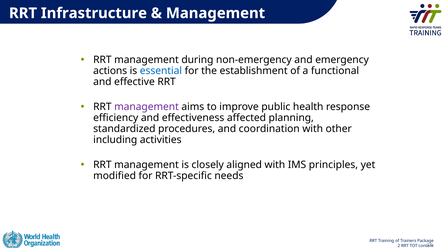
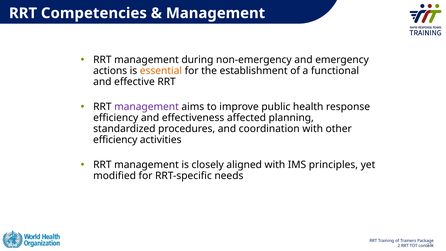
Infrastructure: Infrastructure -> Competencies (94, 13)
essential colour: blue -> orange (161, 71)
including: including -> efficiency (115, 140)
